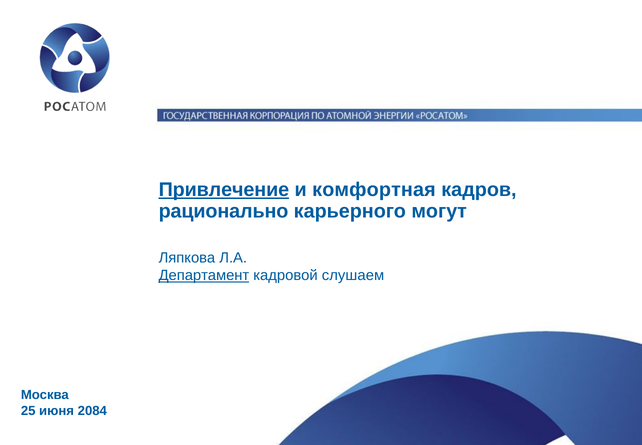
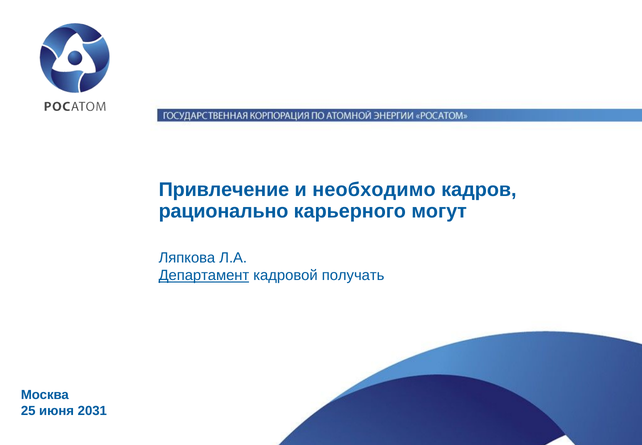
Привлечение underline: present -> none (224, 190)
комфортная: комфортная -> необходимо (374, 190)
слушаем: слушаем -> получать (353, 275)
2084: 2084 -> 2031 (92, 410)
